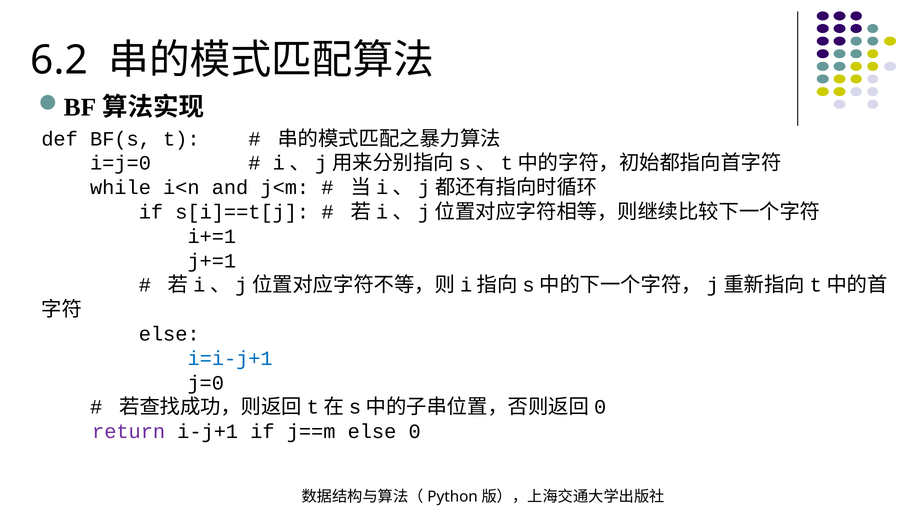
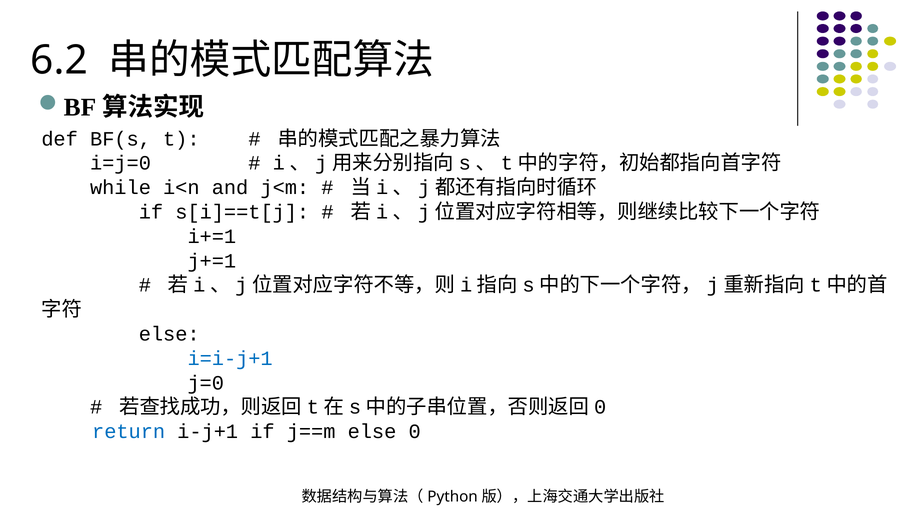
return colour: purple -> blue (129, 432)
